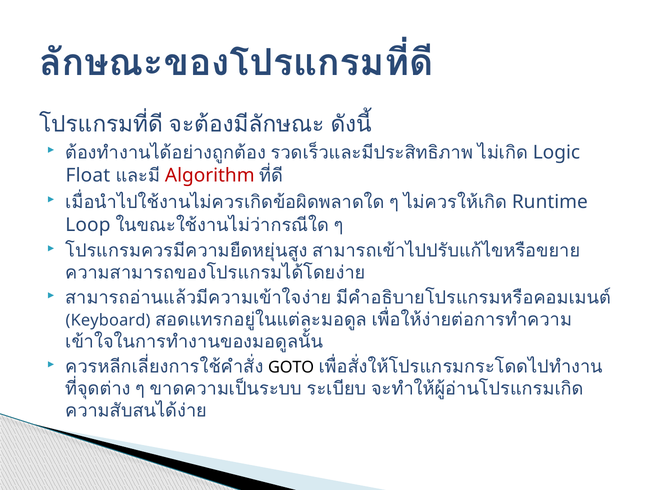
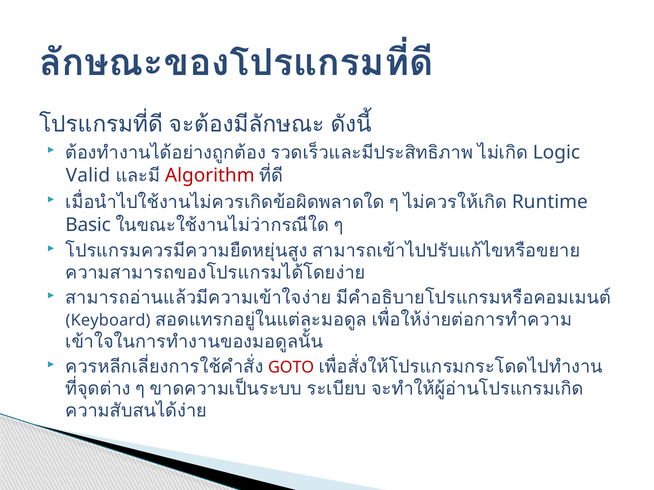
Float: Float -> Valid (88, 176)
Loop: Loop -> Basic (88, 225)
GOTO colour: black -> red (291, 368)
